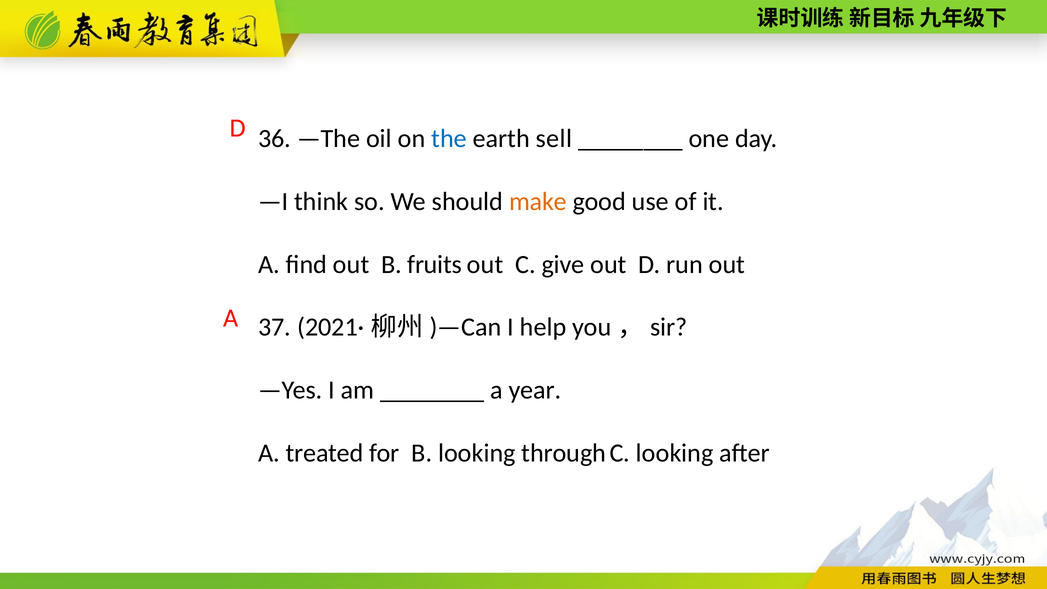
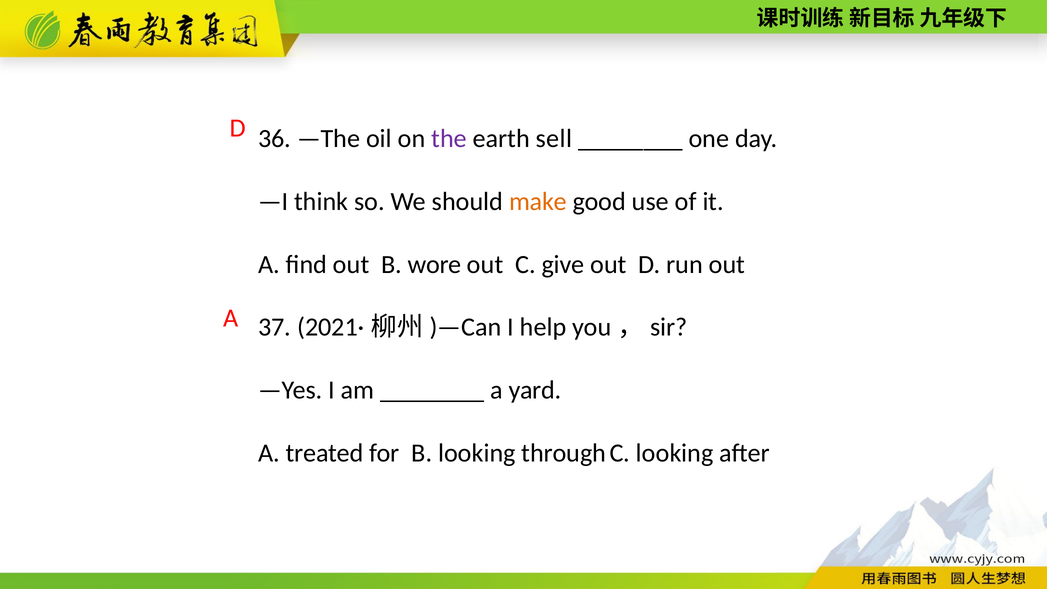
the colour: blue -> purple (449, 139)
fruits: fruits -> wore (435, 264)
year: year -> yard (535, 390)
